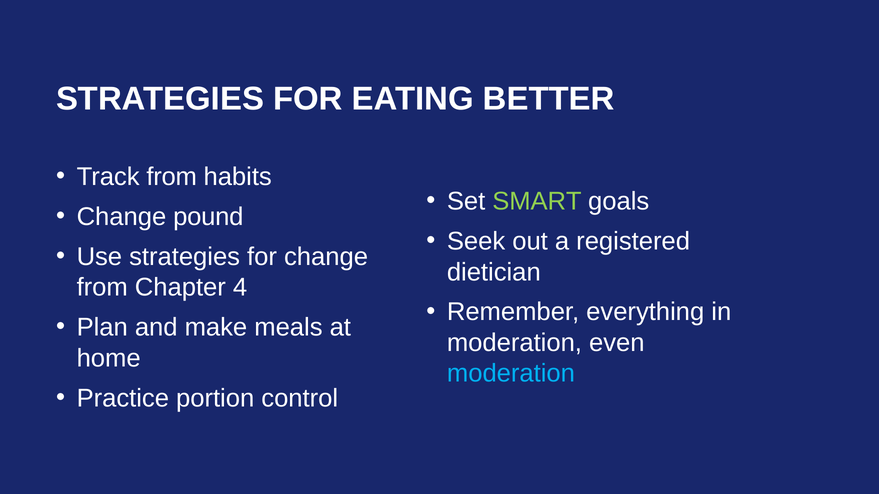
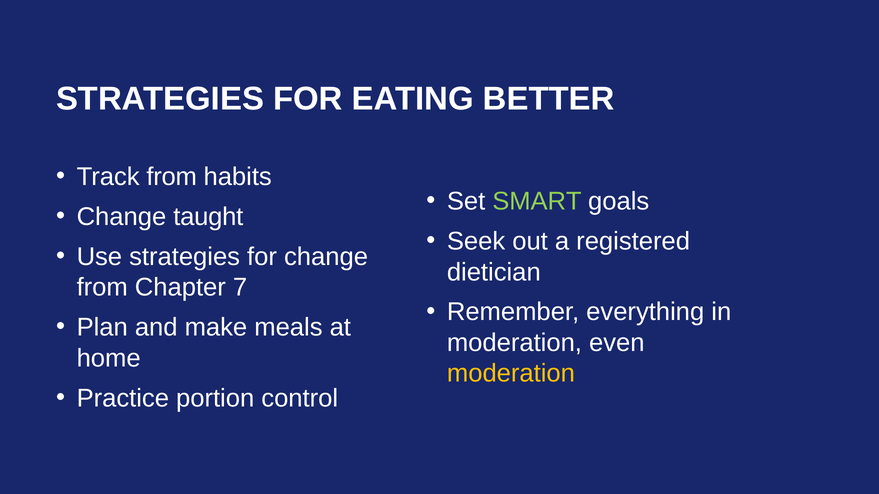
pound: pound -> taught (208, 217)
4: 4 -> 7 (240, 288)
moderation colour: light blue -> yellow (511, 374)
